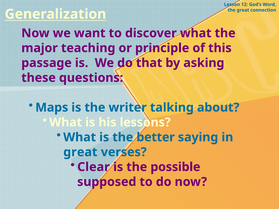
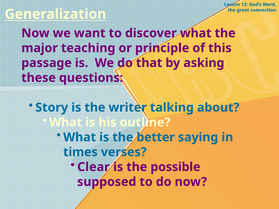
Maps: Maps -> Story (52, 108)
lessons: lessons -> outline (145, 123)
great: great -> times (80, 152)
